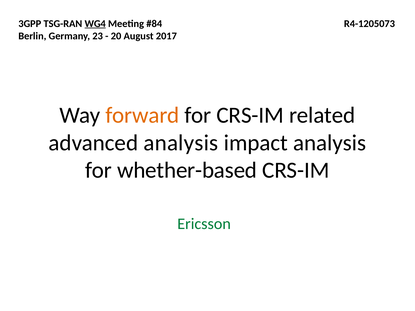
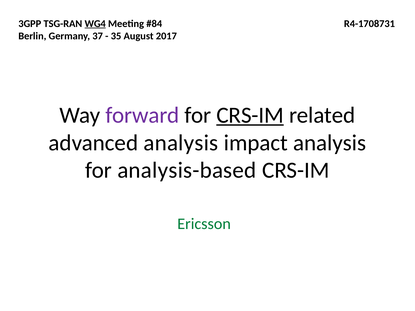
R4-1205073: R4-1205073 -> R4-1708731 (369, 24)
23: 23 -> 37 (98, 36)
20: 20 -> 35 (116, 36)
forward colour: orange -> purple (142, 115)
CRS-IM underline: none -> present (250, 115)
whether-based: whether-based -> analysis-based (187, 171)
